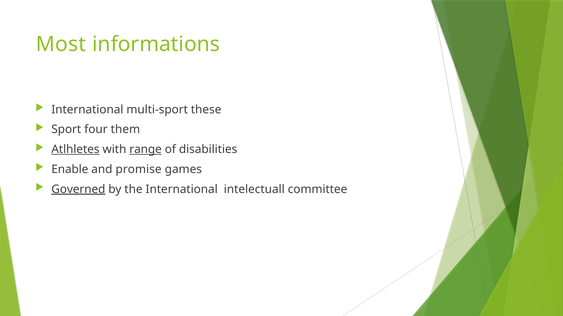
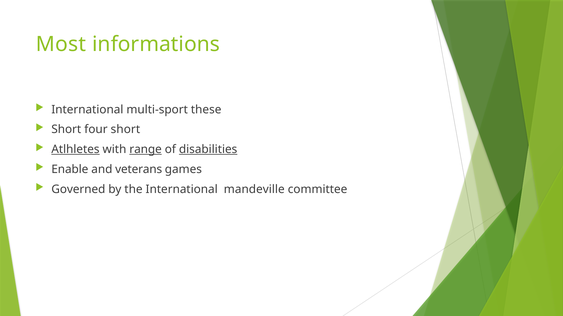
Sport: Sport -> Short (66, 130)
four them: them -> short (125, 130)
disabilities underline: none -> present (208, 150)
promise: promise -> veterans (139, 170)
Governed underline: present -> none (78, 190)
intelectuall: intelectuall -> mandeville (254, 190)
